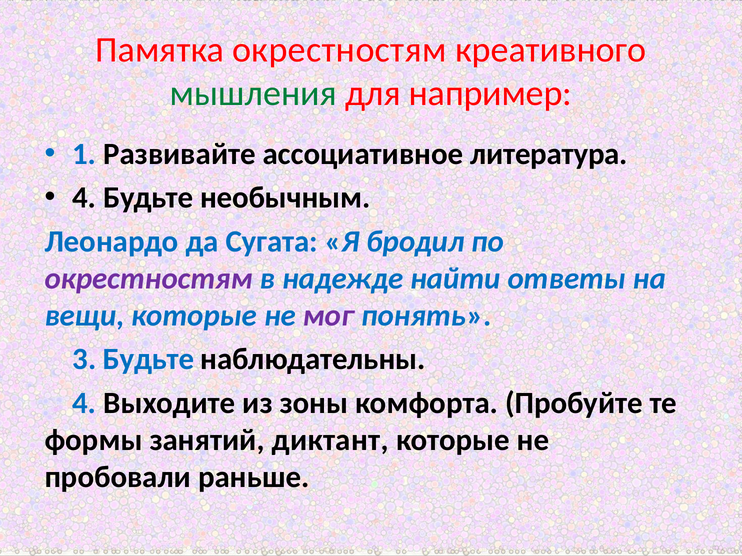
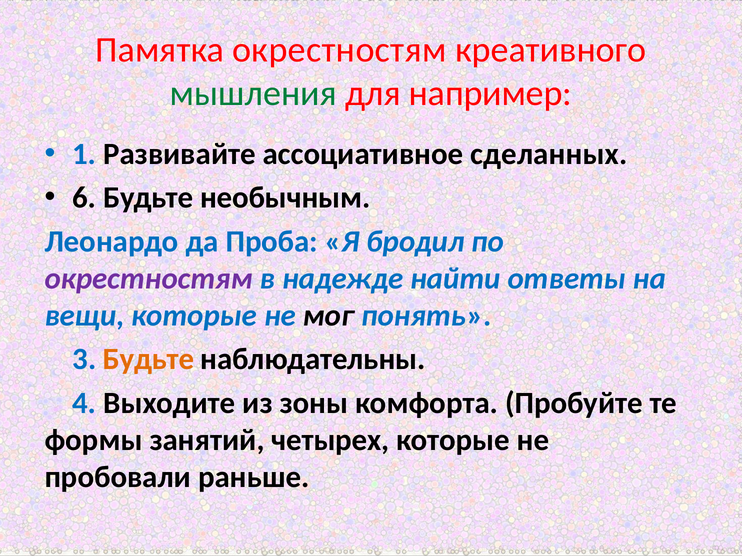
литература: литература -> сделанных (549, 154)
4: 4 -> 6 (84, 198)
Сугата: Сугата -> Проба (272, 242)
мог colour: purple -> black (329, 316)
Будьте colour: blue -> orange (149, 360)
диктант: диктант -> четырех (330, 440)
